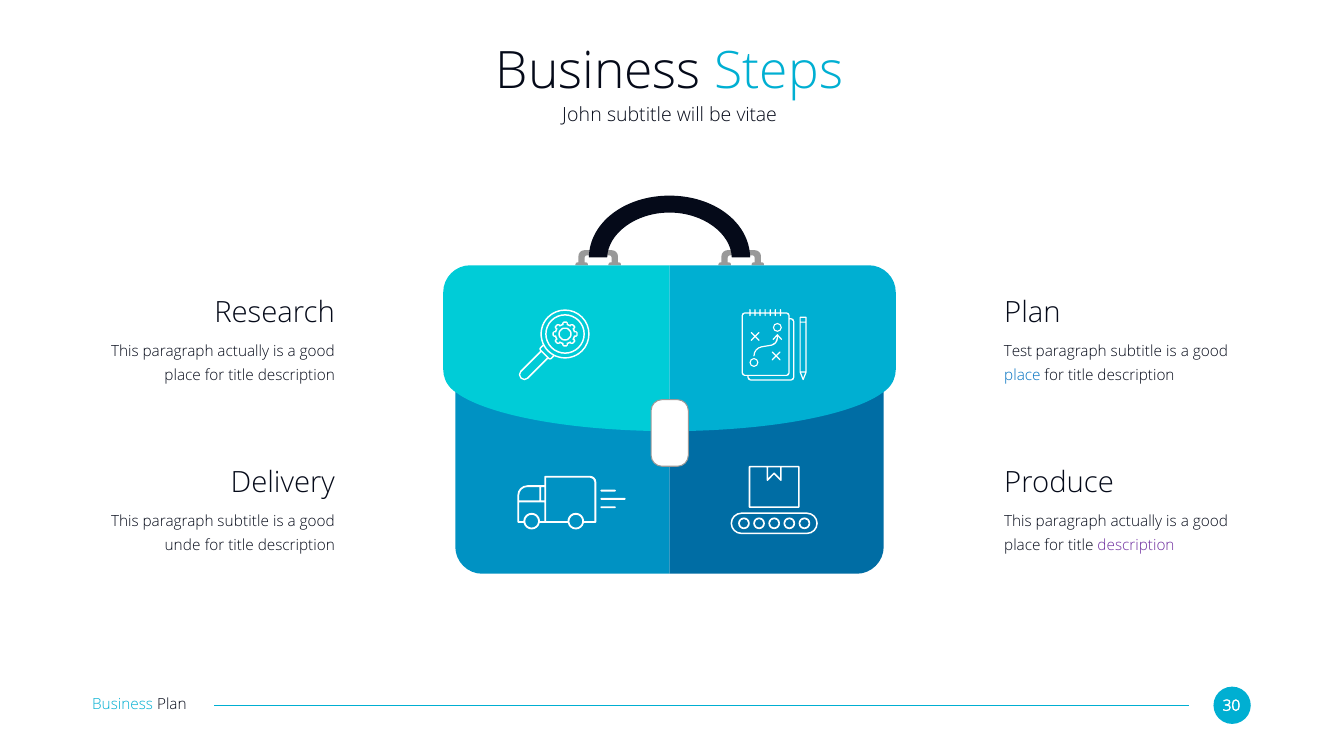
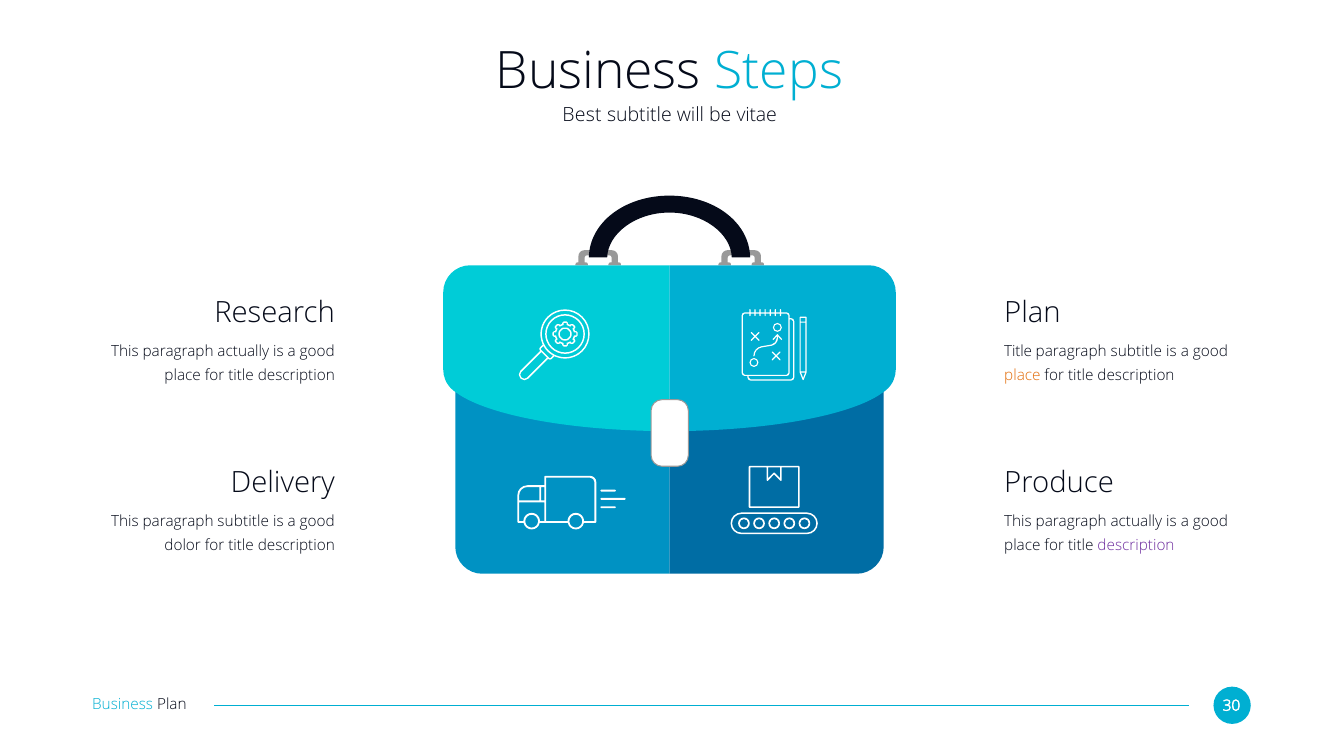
John: John -> Best (582, 115)
Test: Test -> Title (1018, 351)
place colour: blue -> orange (1022, 375)
unde: unde -> dolor (183, 546)
